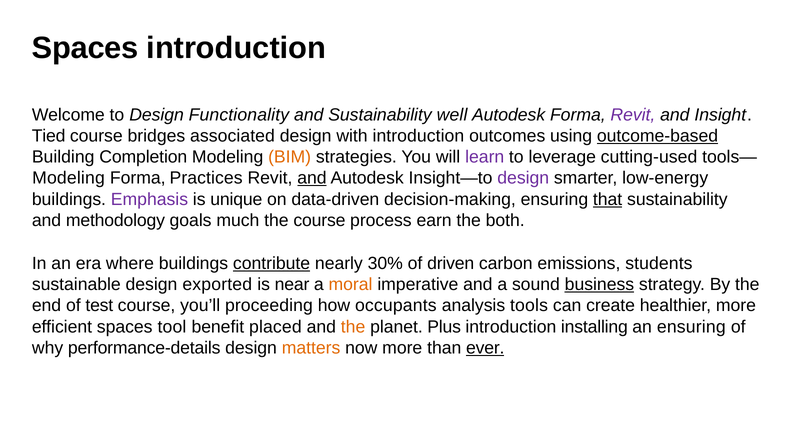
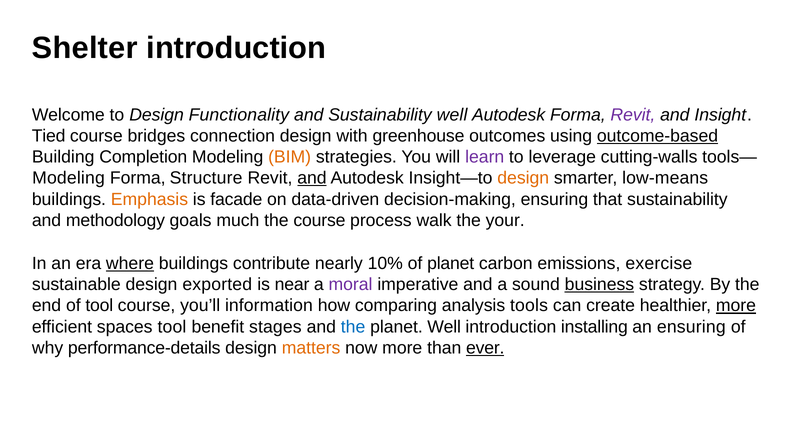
Spaces: Spaces -> Shelter (85, 48)
associated: associated -> connection (233, 136)
with introduction: introduction -> greenhouse (418, 136)
cutting-used: cutting-used -> cutting-walls (649, 157)
Practices: Practices -> Structure (206, 178)
design colour: purple -> orange (523, 178)
low-energy: low-energy -> low-means (665, 178)
Emphasis colour: purple -> orange (149, 199)
unique: unique -> facade (236, 199)
that underline: present -> none (608, 199)
earn: earn -> walk (434, 220)
both: both -> your (505, 220)
where underline: none -> present (130, 264)
contribute underline: present -> none (272, 264)
30%: 30% -> 10% (385, 264)
of driven: driven -> planet (451, 264)
students: students -> exercise (659, 264)
moral colour: orange -> purple (351, 285)
of test: test -> tool (99, 306)
proceeding: proceeding -> information (269, 306)
occupants: occupants -> comparing (396, 306)
more underline: none -> present (736, 306)
placed: placed -> stages (275, 327)
the colour: orange -> blue (353, 327)
planet Plus: Plus -> Well (444, 327)
